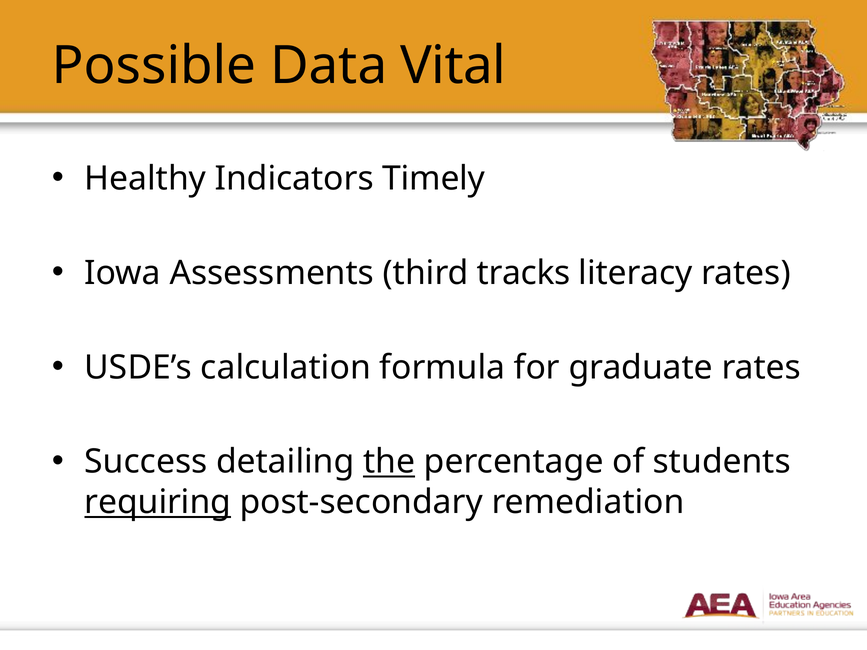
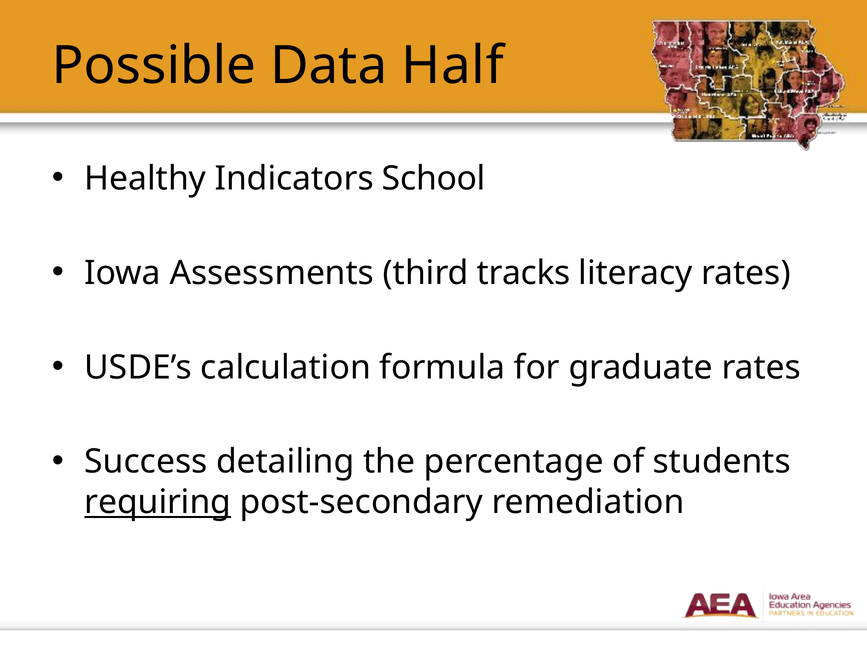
Vital: Vital -> Half (453, 66)
Timely: Timely -> School (434, 179)
the underline: present -> none (389, 462)
